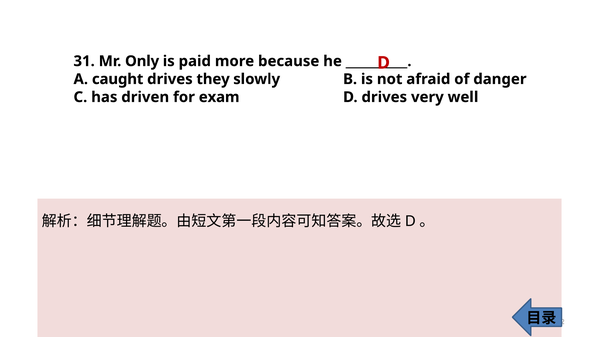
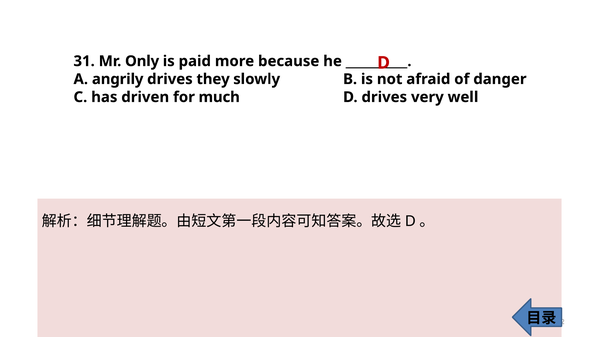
caught: caught -> angrily (118, 79)
exam: exam -> much (219, 97)
